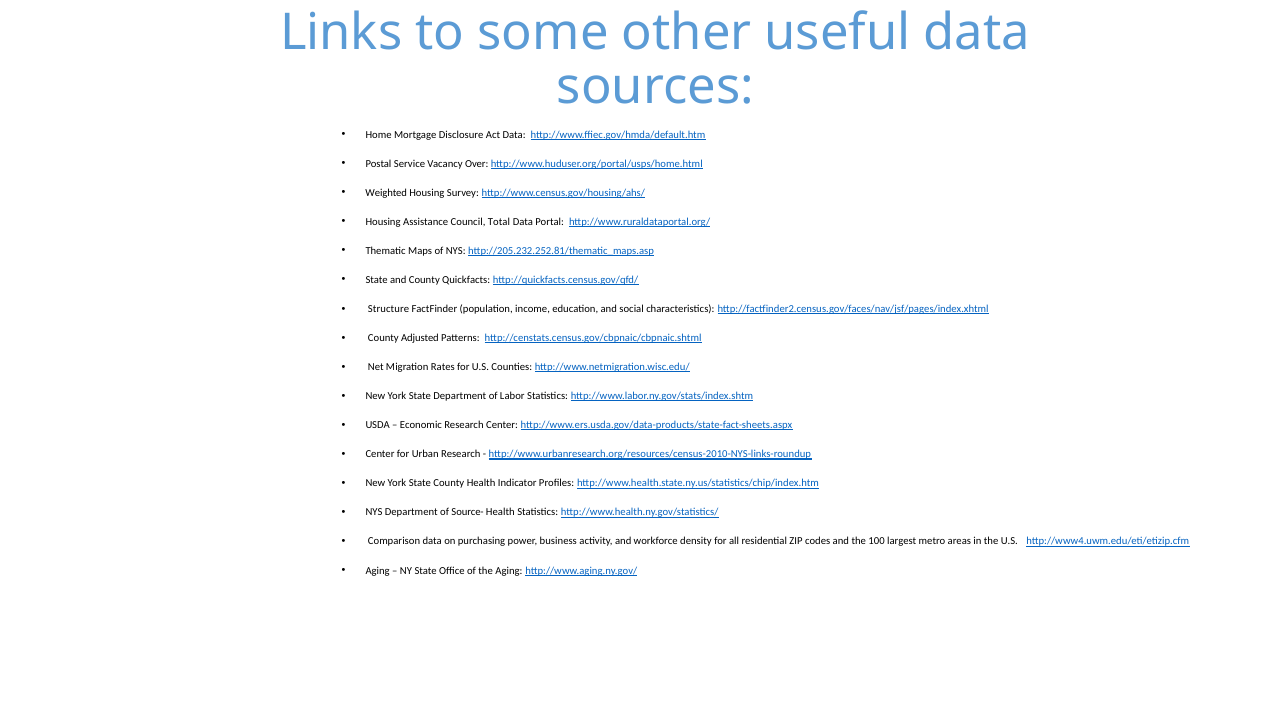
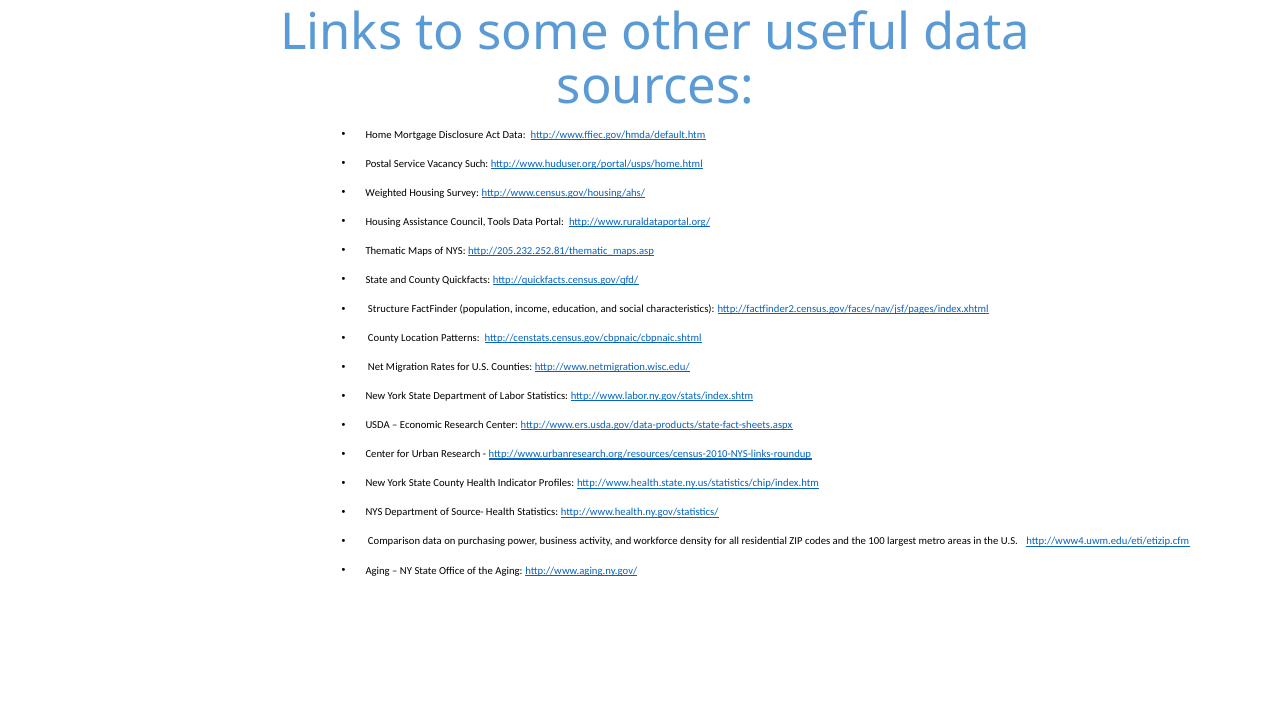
Over: Over -> Such (477, 164)
Total: Total -> Tools (499, 222)
Adjusted: Adjusted -> Location (420, 338)
